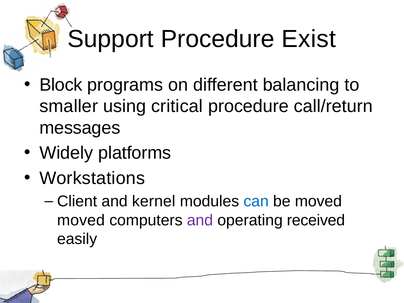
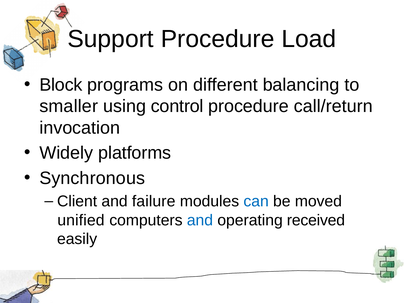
Exist: Exist -> Load (309, 39)
critical: critical -> control (177, 106)
messages: messages -> invocation (80, 128)
Workstations: Workstations -> Synchronous (92, 178)
kernel: kernel -> failure (154, 201)
moved: moved -> unified (81, 220)
and colour: purple -> blue (200, 220)
